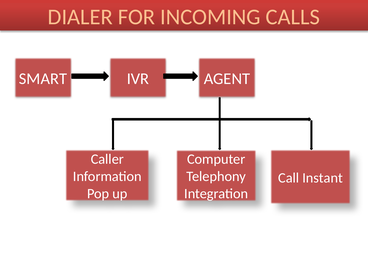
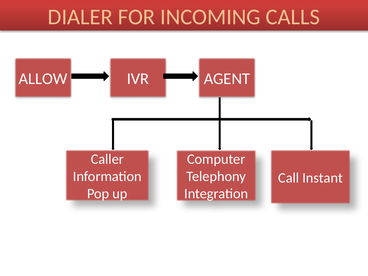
SMART: SMART -> ALLOW (43, 79)
